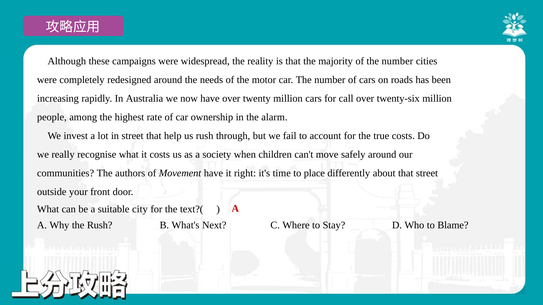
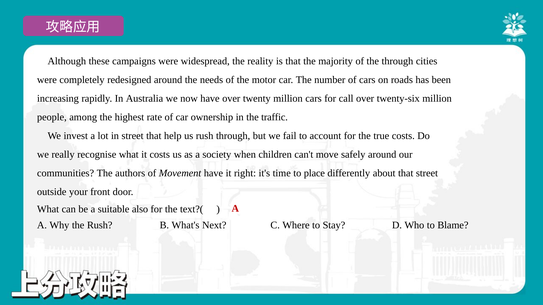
of the number: number -> through (397, 61)
alarm: alarm -> traffic (275, 117)
city: city -> also (140, 209)
